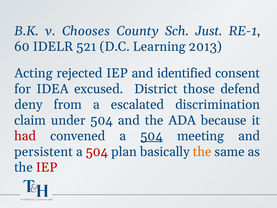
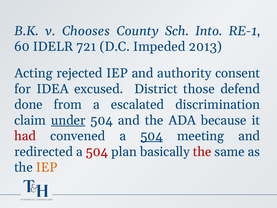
Just: Just -> Into (209, 31)
521: 521 -> 721 (86, 47)
Learning: Learning -> Impeded (159, 47)
identified: identified -> authority (184, 73)
deny: deny -> done (28, 104)
under underline: none -> present (68, 120)
persistent: persistent -> redirected (44, 152)
the colour: orange -> red (202, 152)
IEP colour: red -> orange (47, 167)
